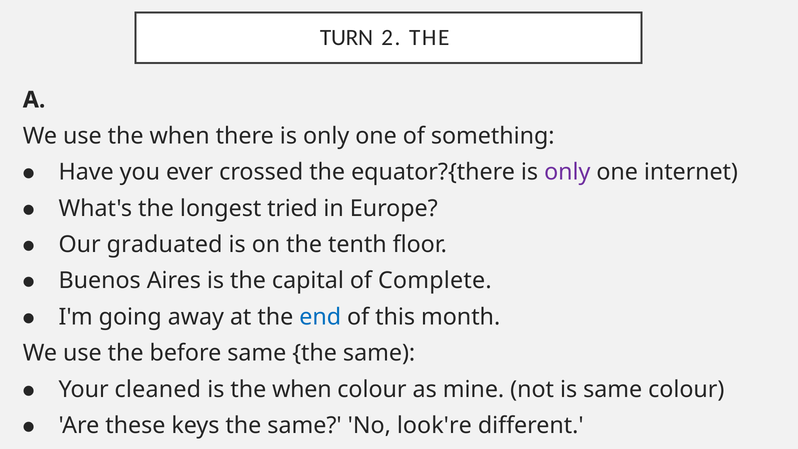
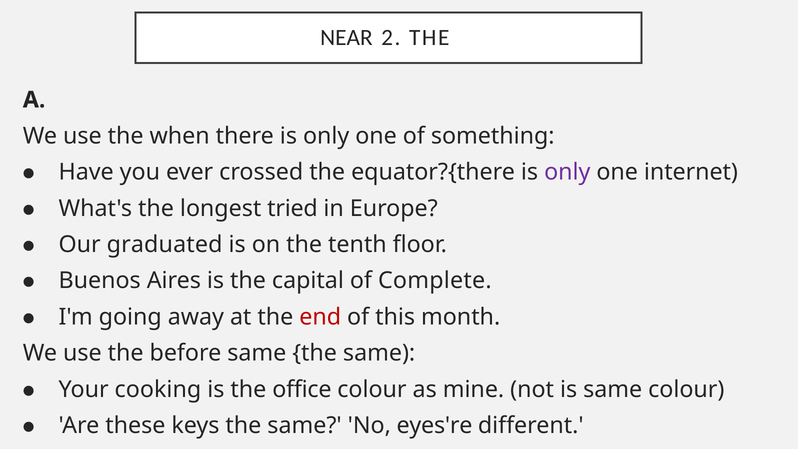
TURN: TURN -> NEAR (346, 38)
end colour: blue -> red (320, 317)
cleaned: cleaned -> cooking (158, 389)
is the when: when -> office (302, 389)
look're: look're -> eyes're (435, 425)
